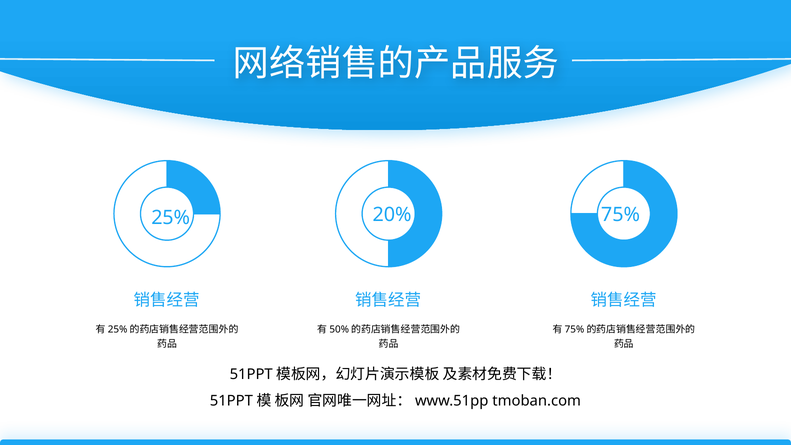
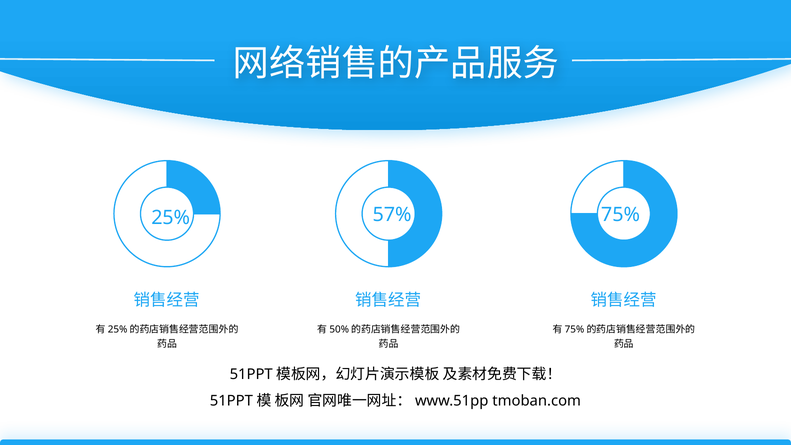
20%: 20% -> 57% (392, 215)
